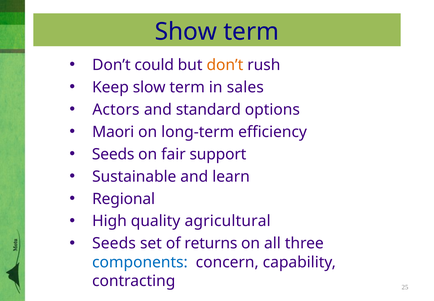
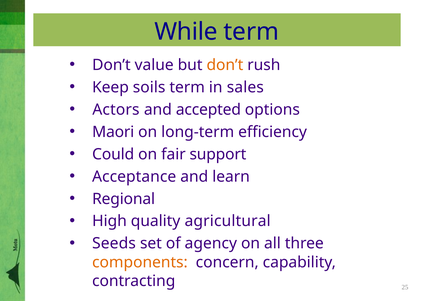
Show: Show -> While (186, 32)
could: could -> value (154, 65)
slow: slow -> soils (149, 87)
standard: standard -> accepted (208, 109)
Seeds: Seeds -> Could (113, 154)
Sustainable: Sustainable -> Acceptance (134, 176)
returns: returns -> agency (211, 243)
components colour: blue -> orange (140, 262)
